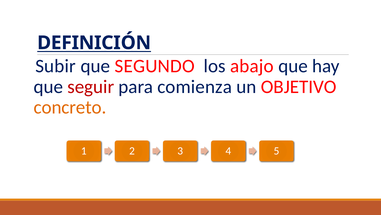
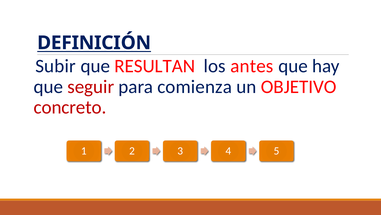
SEGUNDO: SEGUNDO -> RESULTAN (155, 66)
abajo: abajo -> antes (252, 66)
concreto colour: orange -> red (70, 107)
